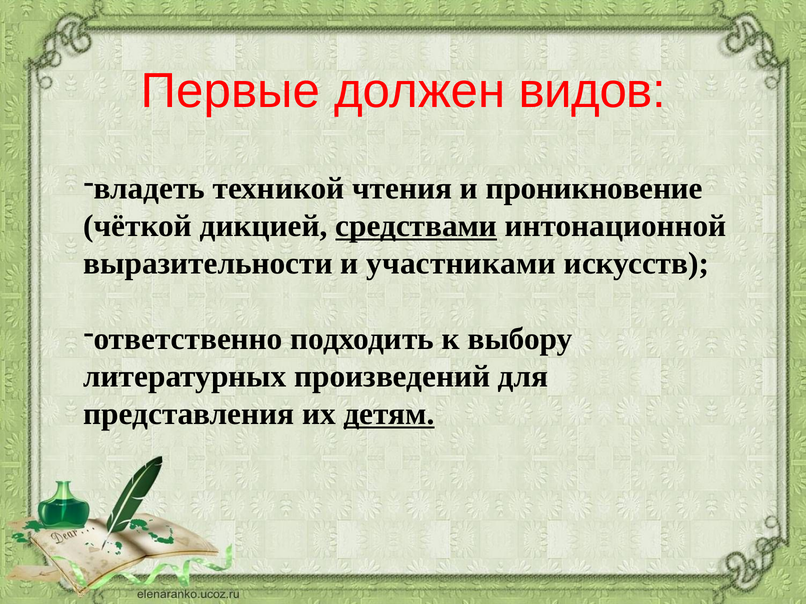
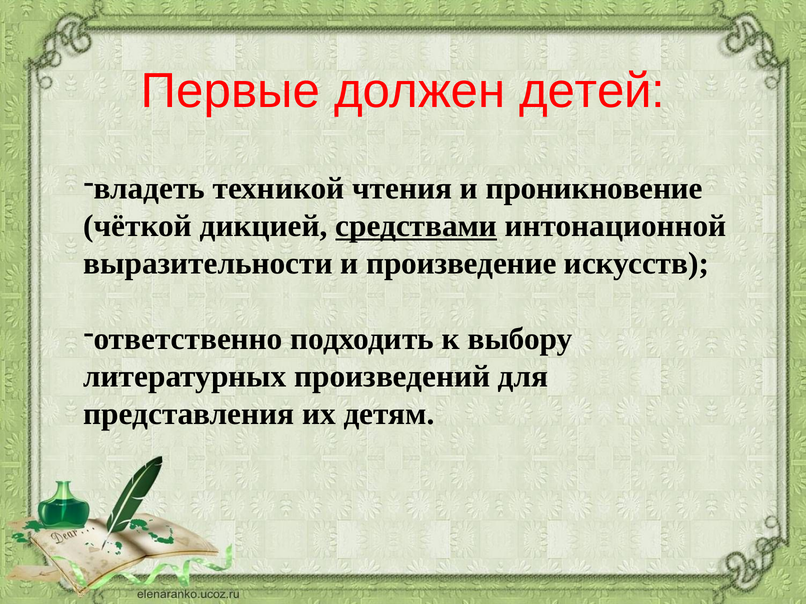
видов: видов -> детей (592, 91)
участниками: участниками -> произведение (461, 264)
детям underline: present -> none (389, 414)
